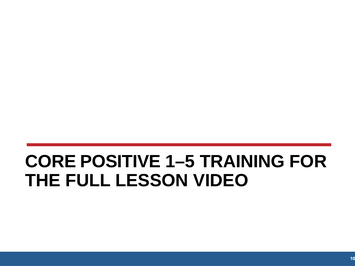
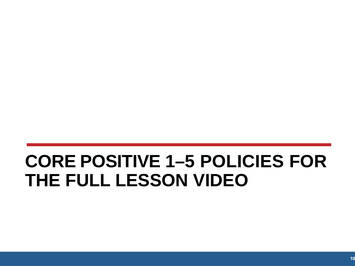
TRAINING: TRAINING -> POLICIES (242, 162)
